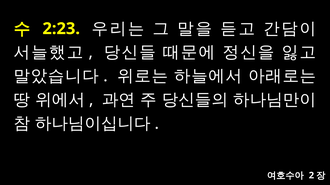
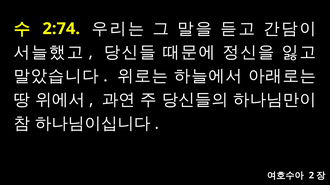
2:23: 2:23 -> 2:74 (61, 29)
